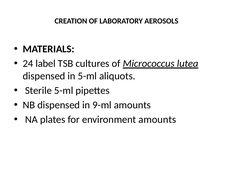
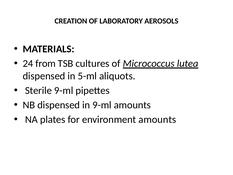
label: label -> from (46, 63)
Sterile 5-ml: 5-ml -> 9-ml (64, 90)
